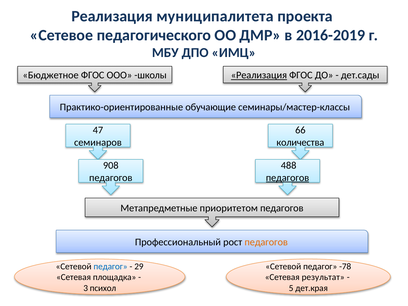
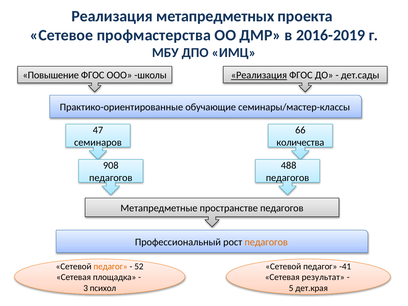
муниципалитета: муниципалитета -> метапредметных (215, 16)
педагогического: педагогического -> профмастерства (154, 35)
Бюджетное: Бюджетное -> Повышение (51, 75)
педагогов underline: present -> none (288, 178)
приоритетом: приоритетом -> пространстве (229, 208)
педагог colour: blue -> orange (111, 266)
29: 29 -> 52 (139, 266)
-78: -78 -> -41 (345, 266)
